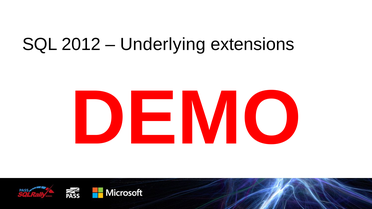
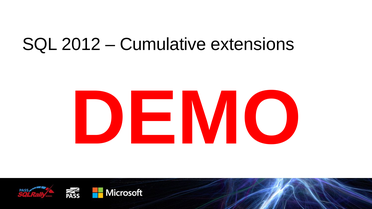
Underlying: Underlying -> Cumulative (163, 44)
